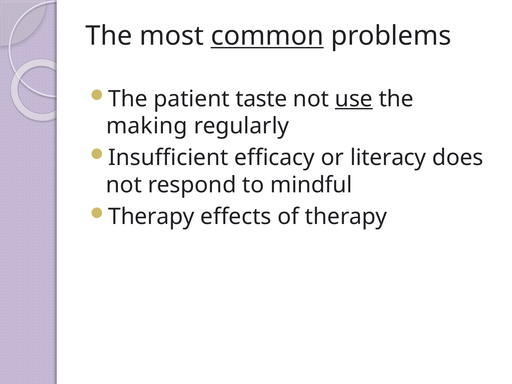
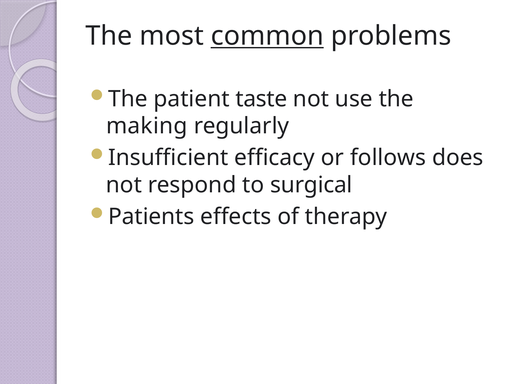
use underline: present -> none (354, 99)
literacy: literacy -> follows (388, 158)
mindful: mindful -> surgical (311, 185)
Therapy: Therapy -> Patients (151, 217)
